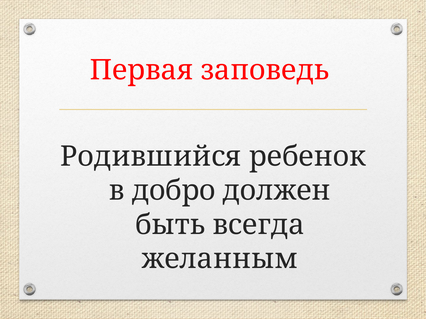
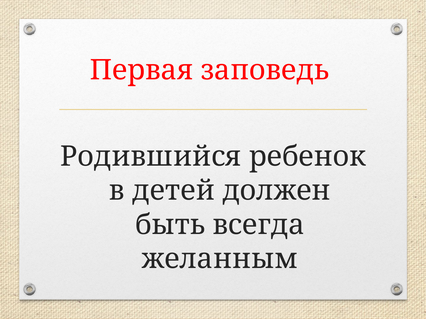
добро: добро -> детей (173, 191)
